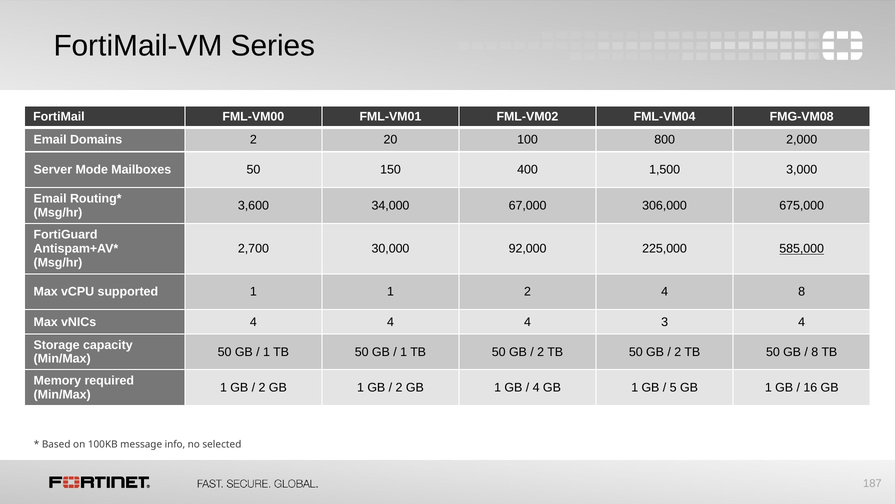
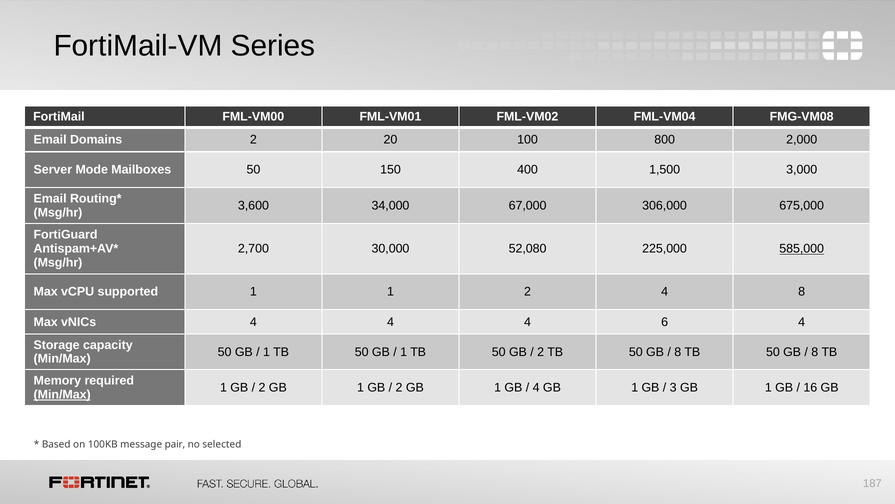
92,000: 92,000 -> 52,080 (528, 249)
3: 3 -> 6 (665, 322)
2: 2 -> 8 (678, 352)
5: 5 -> 3 (673, 387)
Min/Max underline: none -> present (62, 394)
info: info -> pair (175, 444)
